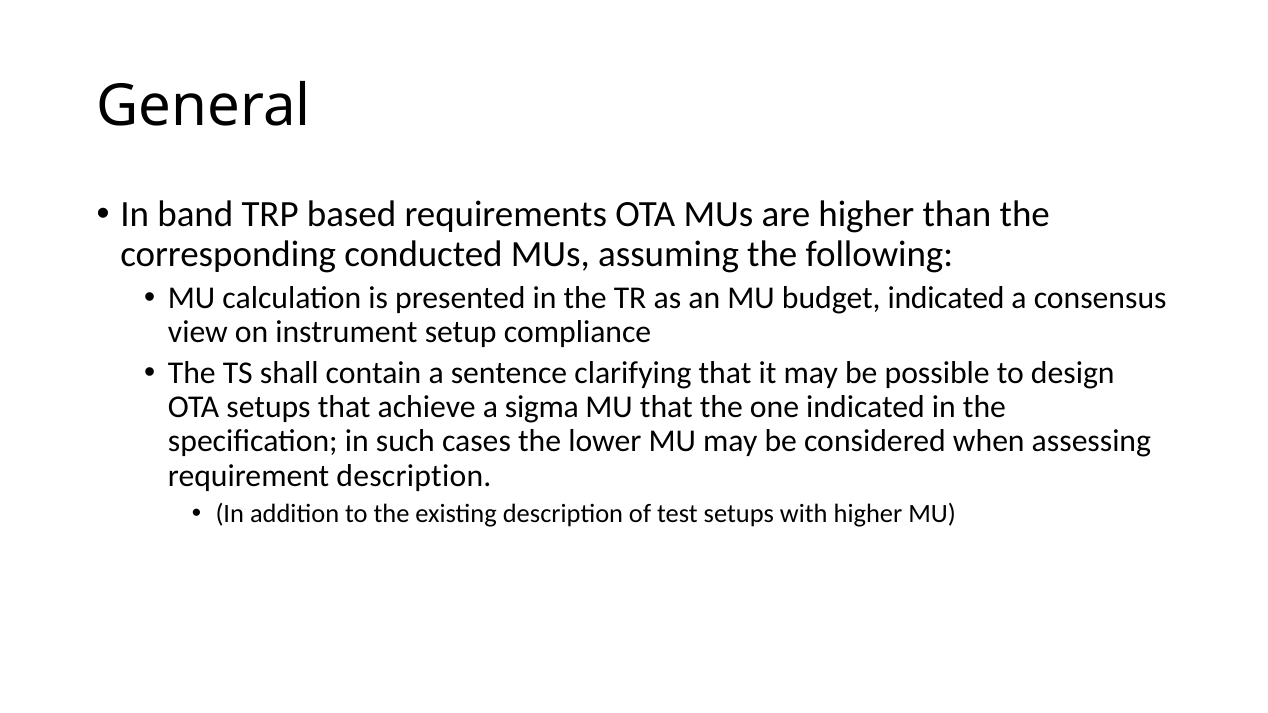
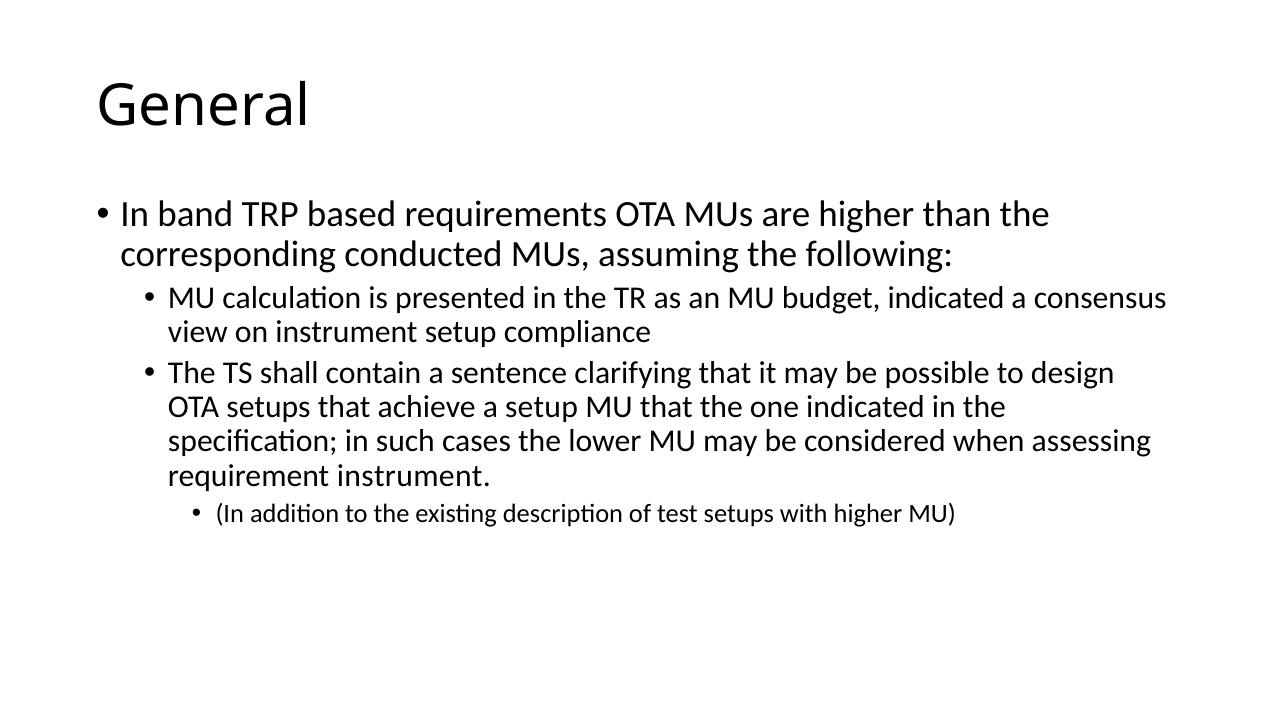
a sigma: sigma -> setup (542, 407)
requirement description: description -> instrument (414, 476)
